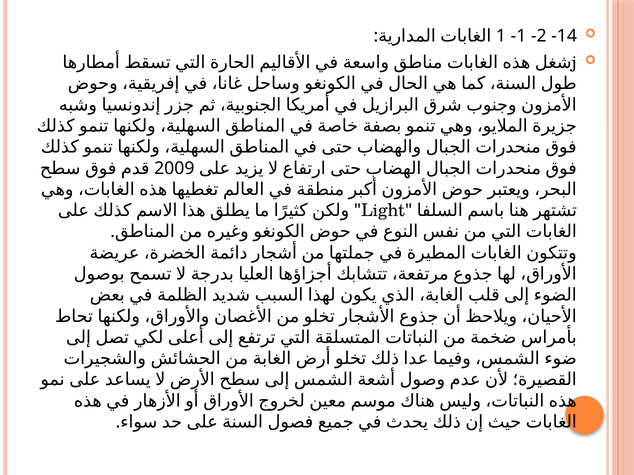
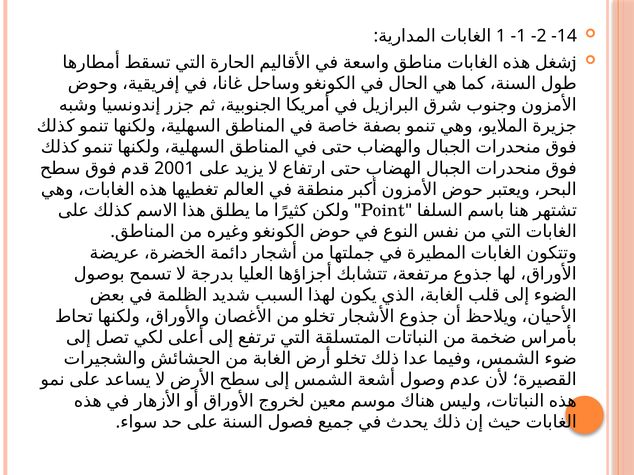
2009: 2009 -> 2001 (174, 168)
Light: Light -> Point (383, 211)
